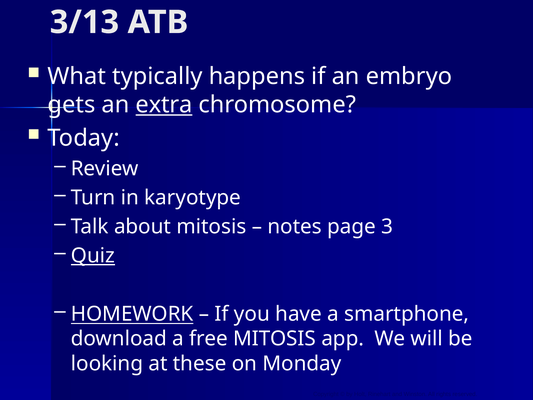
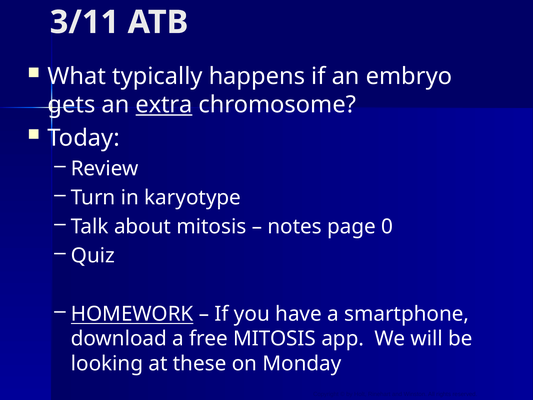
3/13: 3/13 -> 3/11 (84, 22)
3: 3 -> 0 (387, 227)
Quiz underline: present -> none (93, 256)
